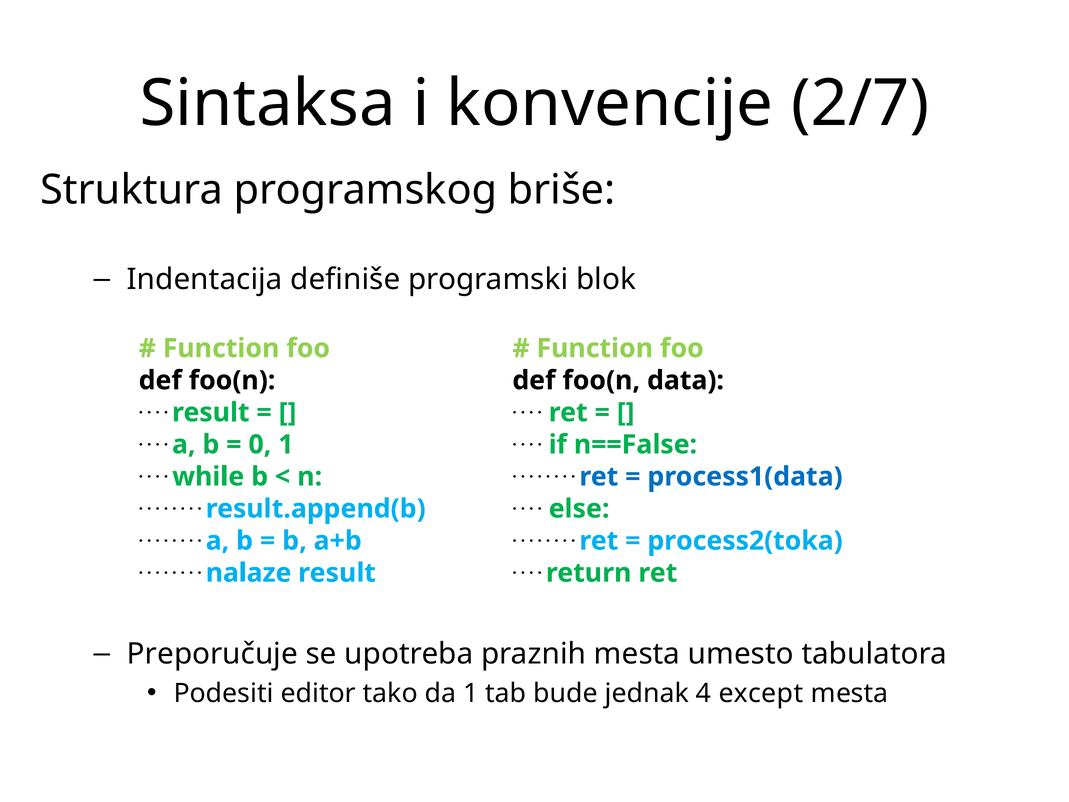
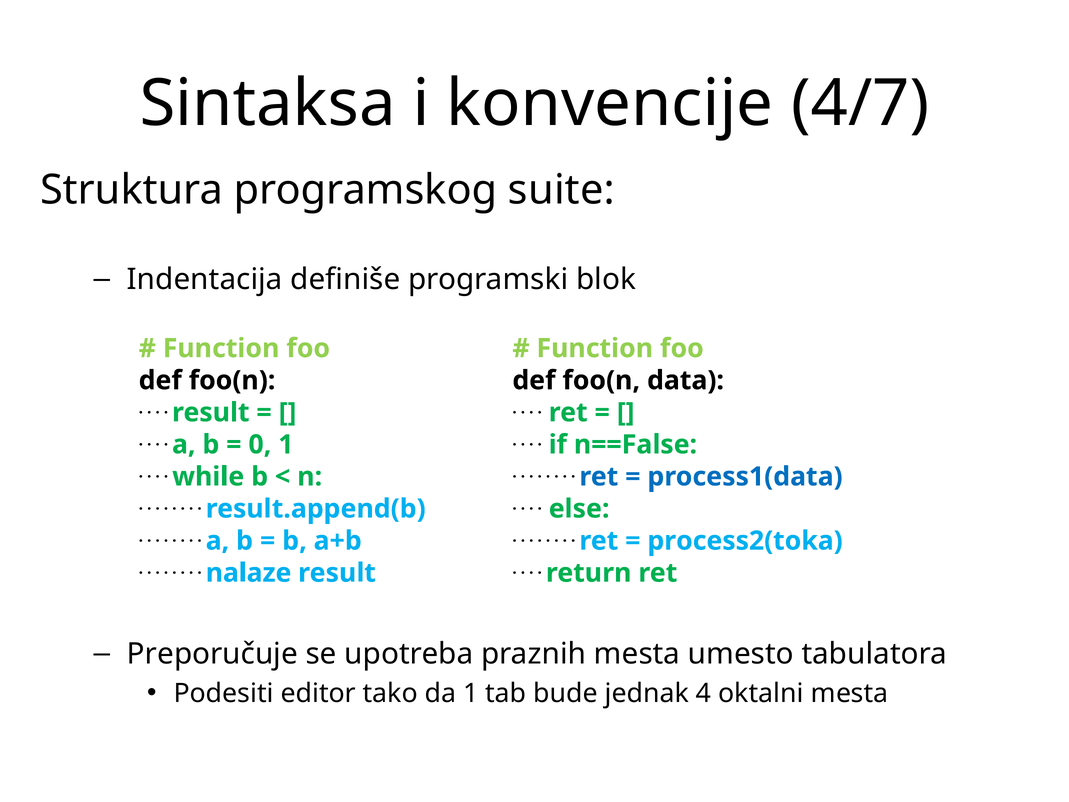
2/7: 2/7 -> 4/7 (860, 103)
briše: briše -> suite (562, 190)
except: except -> oktalni (761, 693)
